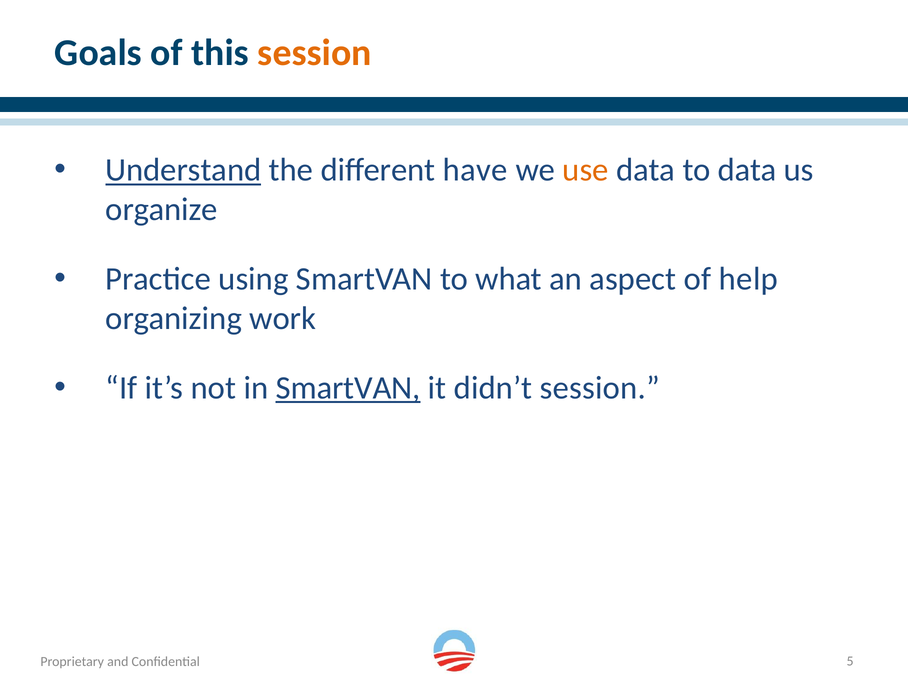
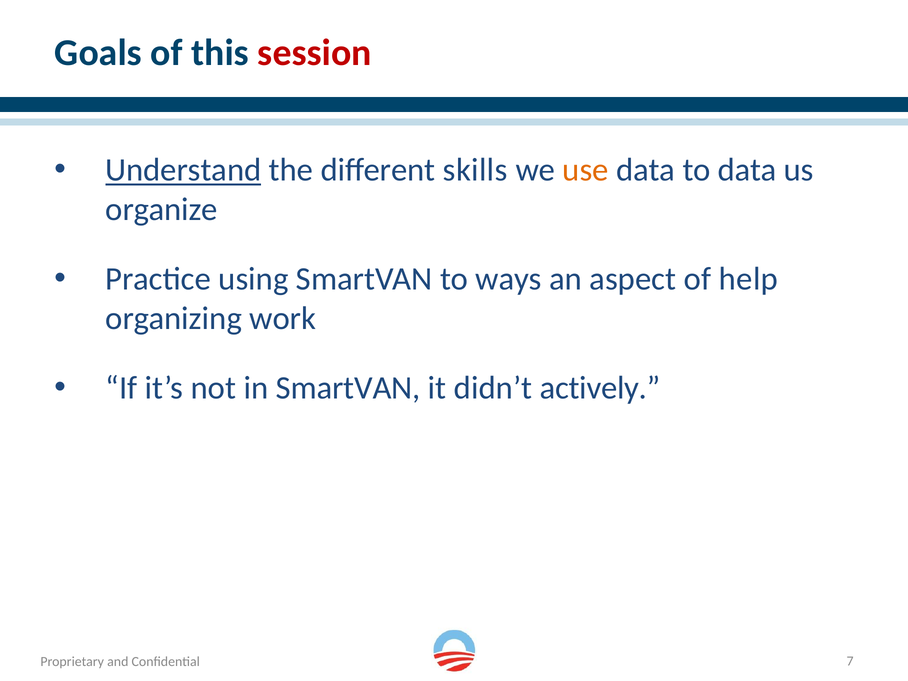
session colour: orange -> red (315, 53)
have: have -> skills (475, 170)
what: what -> ways (509, 279)
SmartVAN underline: present -> none (348, 388)
didn’t session: session -> actively (600, 388)
5: 5 -> 7 (850, 661)
